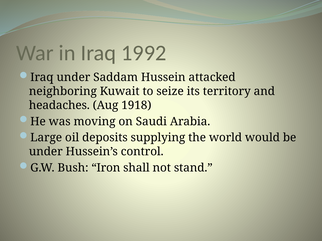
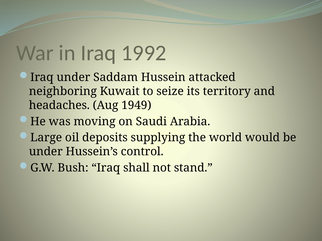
1918: 1918 -> 1949 (136, 105)
Bush Iron: Iron -> Iraq (106, 168)
